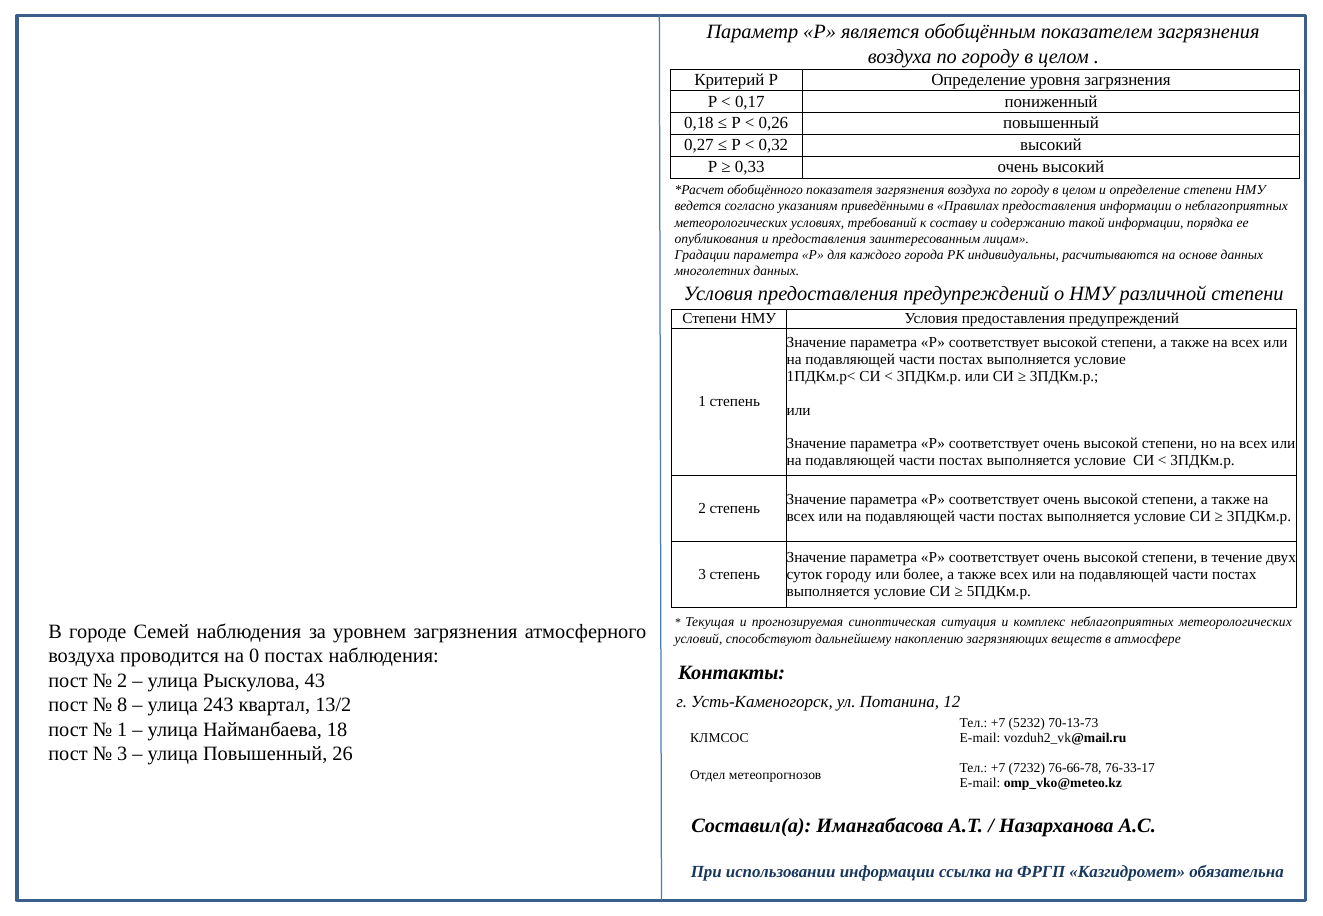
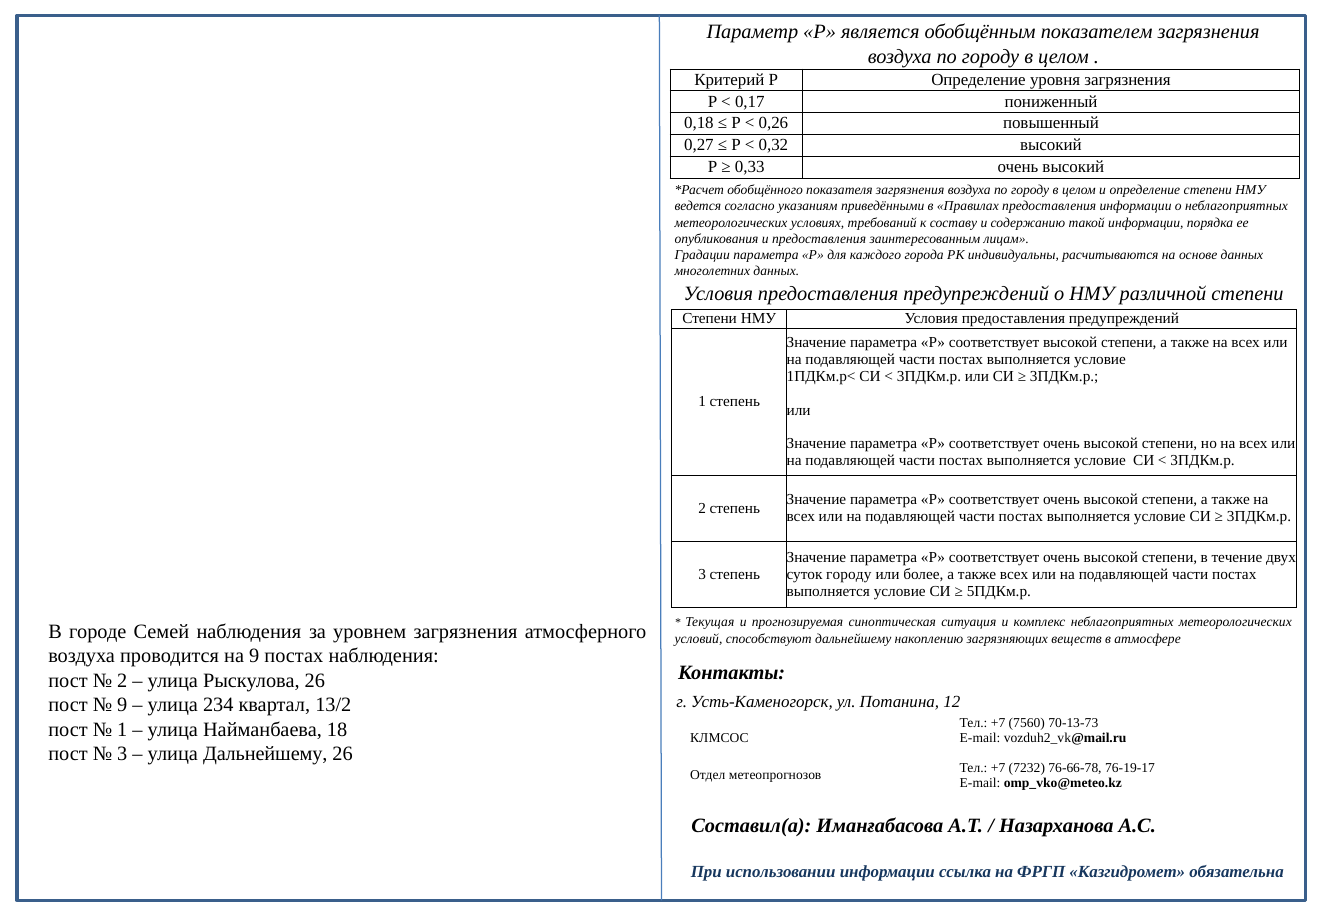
на 0: 0 -> 9 (254, 656)
Рыскулова 43: 43 -> 26 (315, 680)
8: 8 -> 9 (122, 705)
243: 243 -> 234 (218, 705)
5232: 5232 -> 7560 (1027, 723)
улица Повышенный: Повышенный -> Дальнейшему (265, 754)
76-33-17: 76-33-17 -> 76-19-17 (1130, 767)
